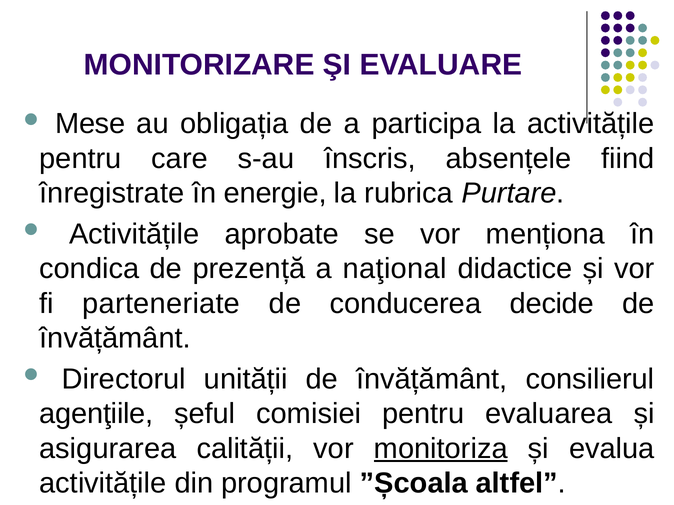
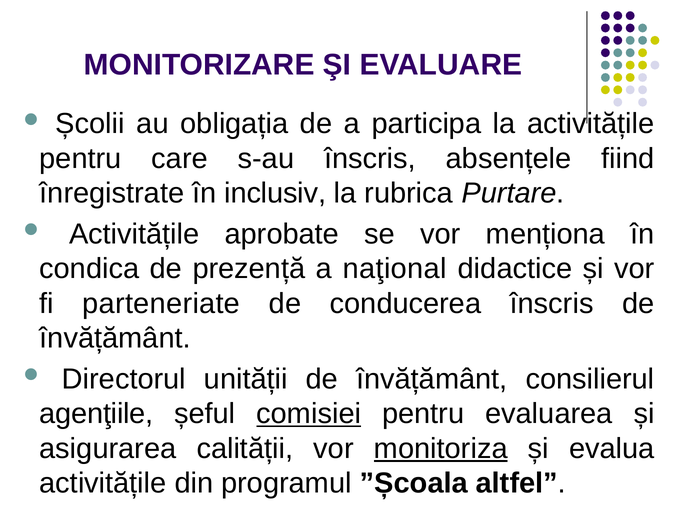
Mese: Mese -> Școlii (90, 124)
energie: energie -> inclusiv (275, 194)
conducerea decide: decide -> înscris (552, 304)
comisiei underline: none -> present (309, 414)
